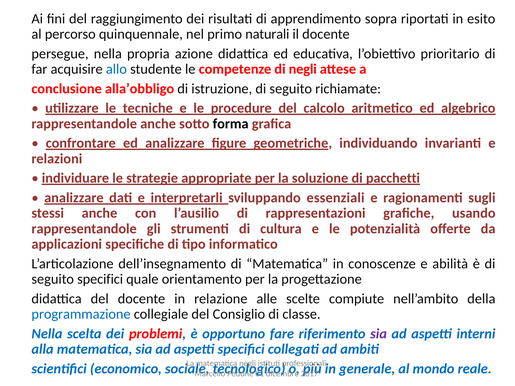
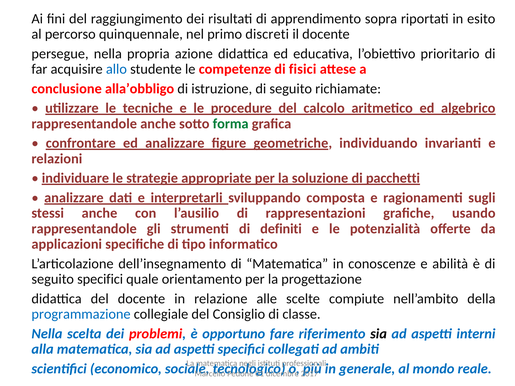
naturali: naturali -> discreti (267, 34)
di negli: negli -> fisici (303, 69)
forma colour: black -> green (231, 124)
essenziali: essenziali -> composta (336, 198)
cultura: cultura -> definiti (281, 229)
sia colour: purple -> black (379, 334)
